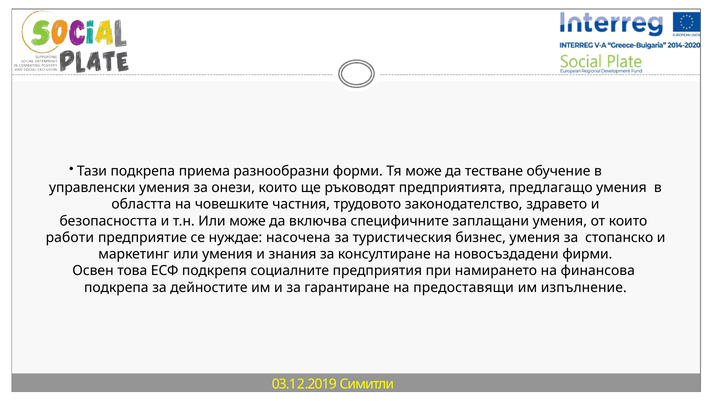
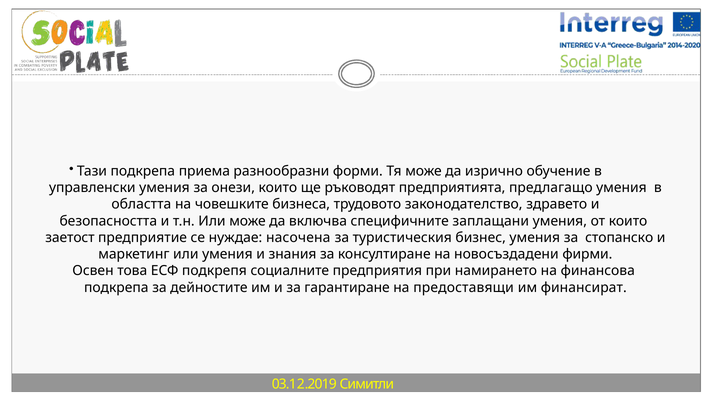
тестване: тестване -> изрично (494, 171)
частния: частния -> бизнеса (301, 204)
работи: работи -> заетост (70, 238)
изпълнение: изпълнение -> финансират (584, 288)
